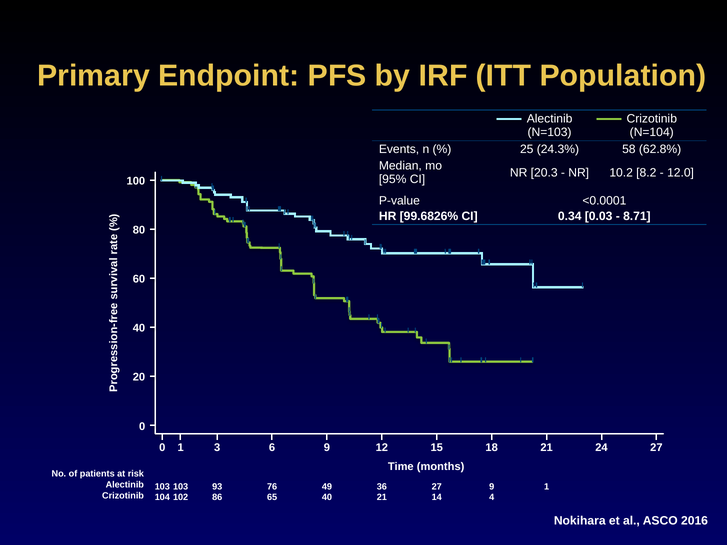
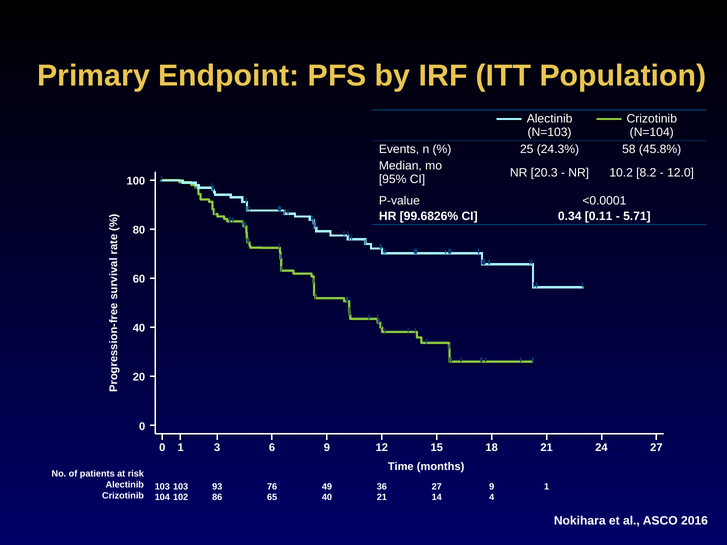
62.8%: 62.8% -> 45.8% (660, 149)
0.03: 0.03 -> 0.11 (599, 217)
8.71: 8.71 -> 5.71 (637, 217)
